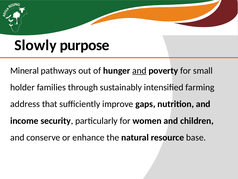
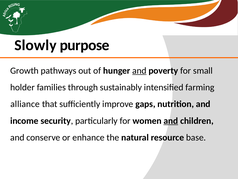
Mineral: Mineral -> Growth (24, 70)
address: address -> alliance (25, 104)
and underline: none -> present (171, 120)
